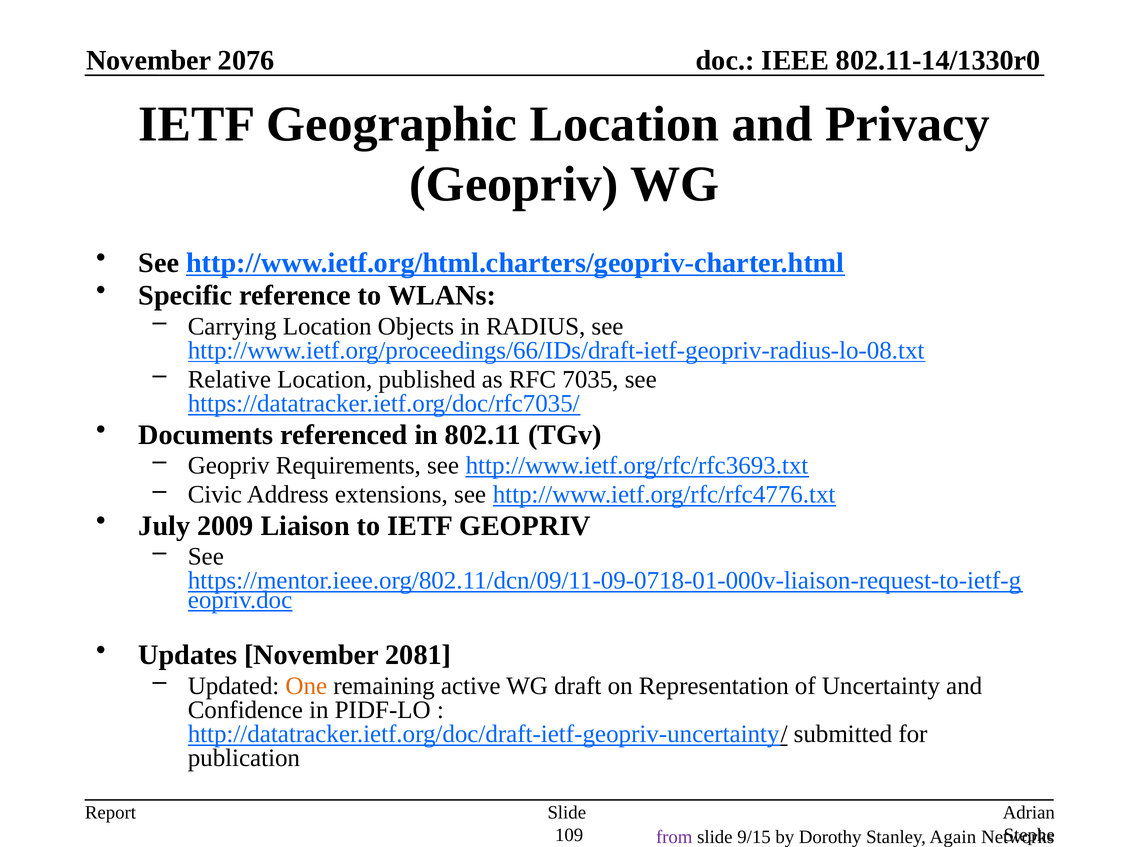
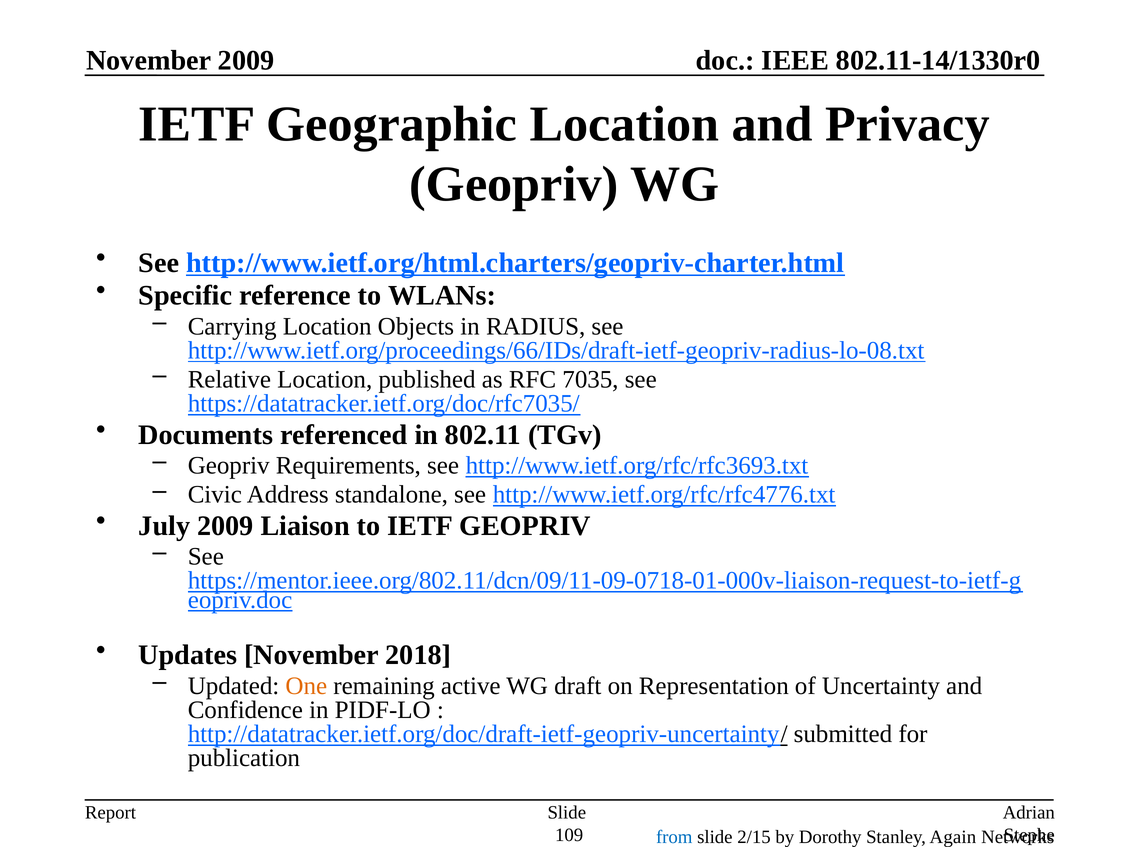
November 2076: 2076 -> 2009 (246, 60)
extensions: extensions -> standalone (391, 494)
2081: 2081 -> 2018 (418, 655)
from colour: purple -> blue (674, 837)
9/15: 9/15 -> 2/15 (754, 837)
